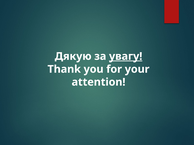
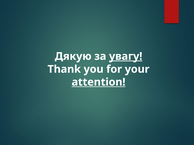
attention underline: none -> present (99, 82)
